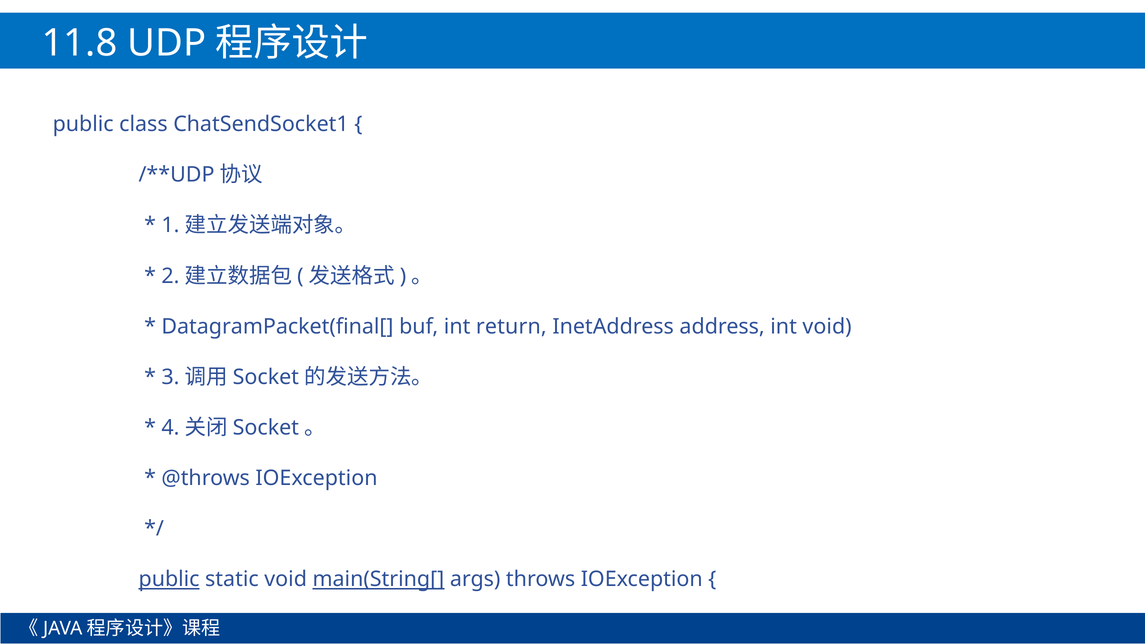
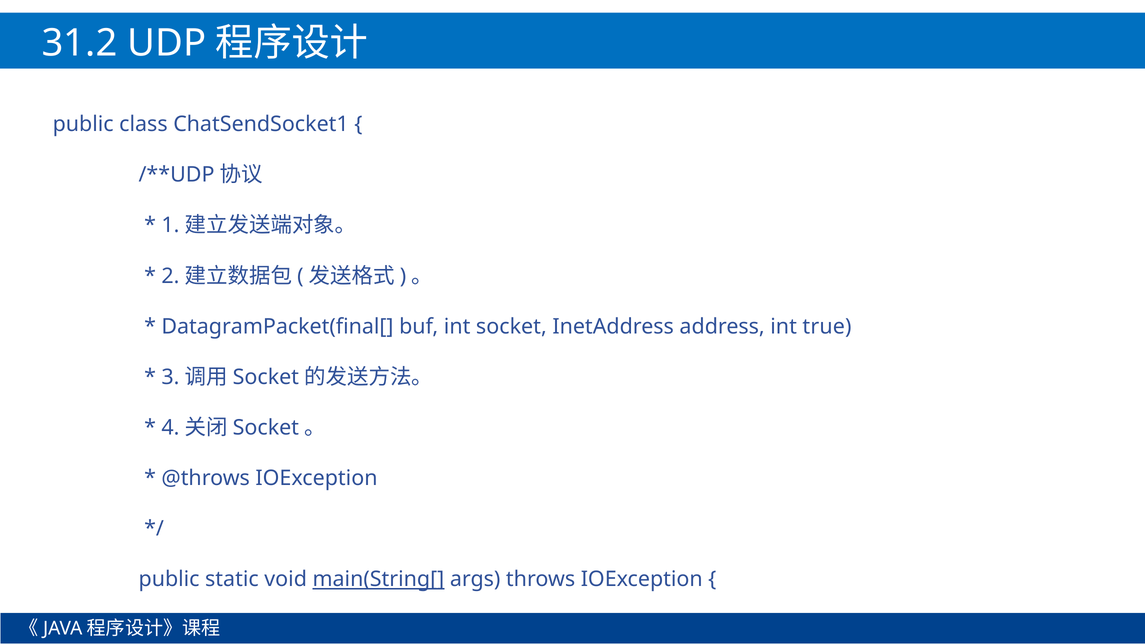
11.8: 11.8 -> 31.2 (80, 43)
return: return -> socket (511, 327)
int void: void -> true (827, 327)
public underline: present -> none (169, 579)
